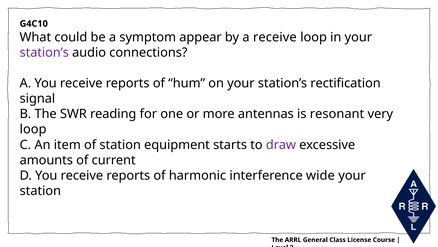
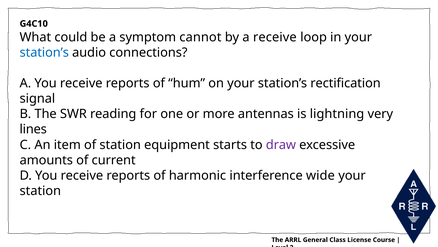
appear: appear -> cannot (200, 37)
station’s colour: purple -> blue (44, 52)
resonant: resonant -> lightning (337, 114)
loop: loop -> lines (33, 129)
